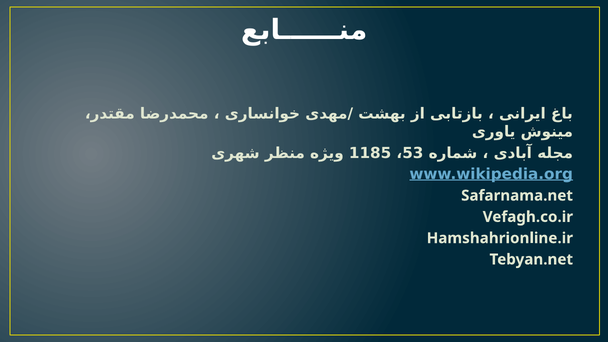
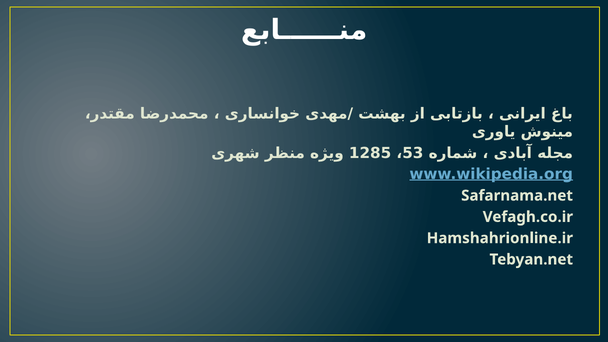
1185: 1185 -> 1285 (370, 153)
